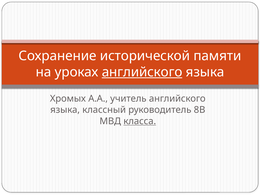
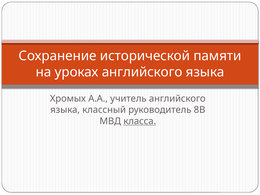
английского underline: present -> none (142, 72)
